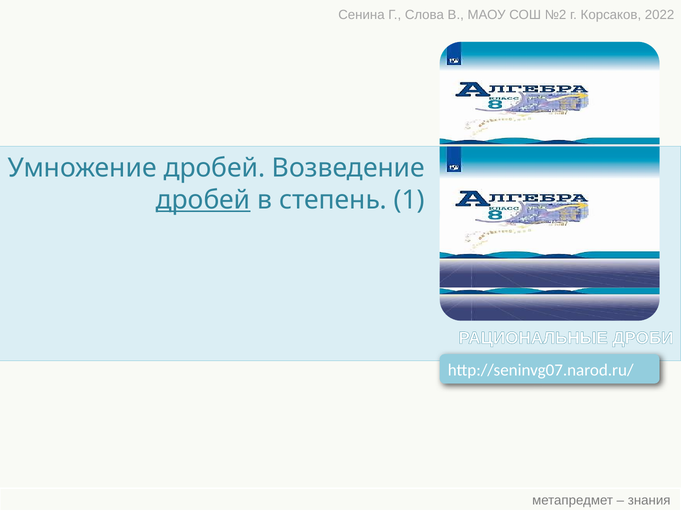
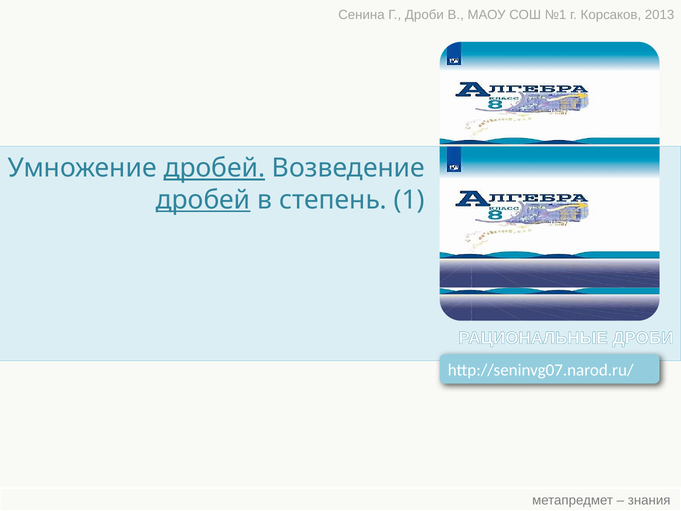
Г Слова: Слова -> Дроби (424, 15)
№2: №2 -> №1 (556, 15)
2022: 2022 -> 2013 (660, 15)
дробей underline: none -> present (214, 168)
